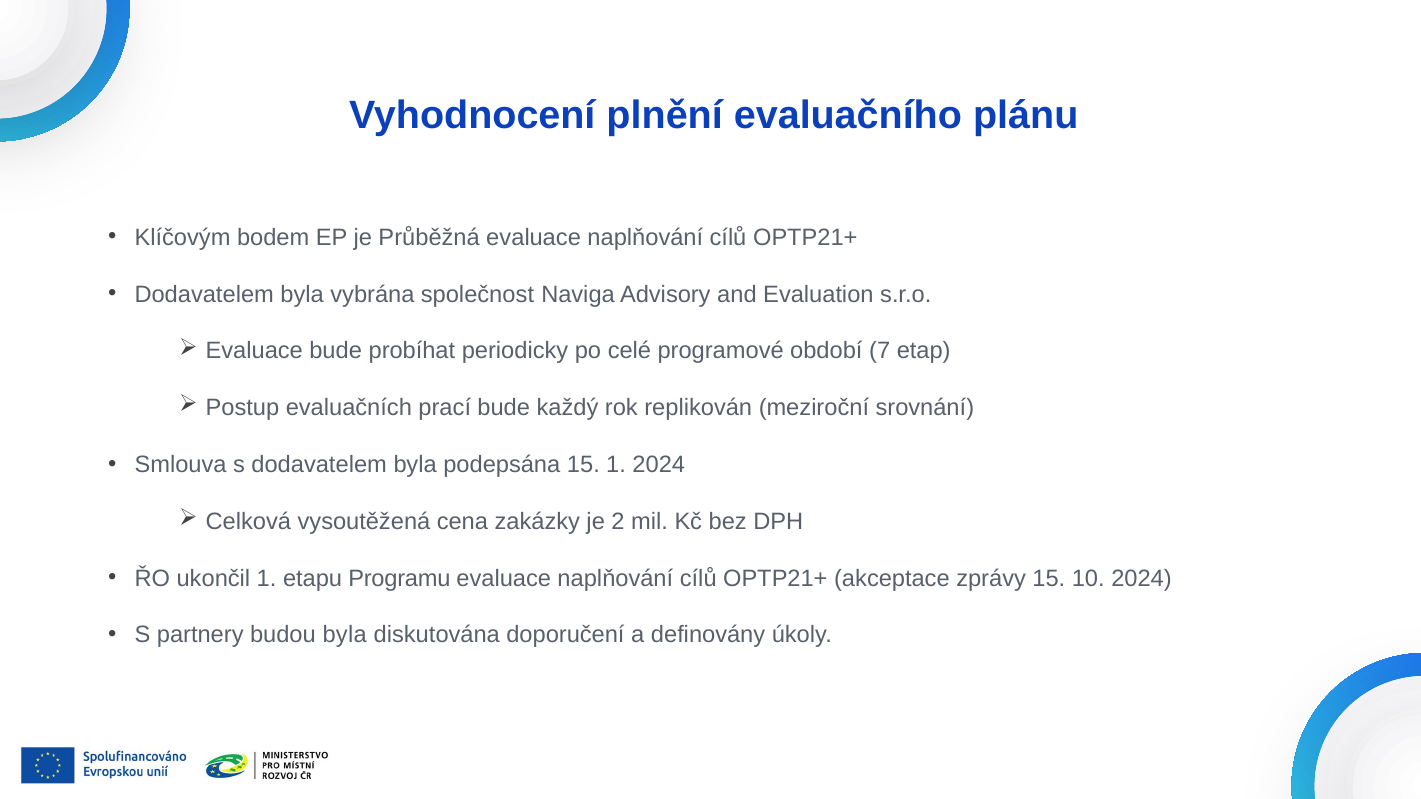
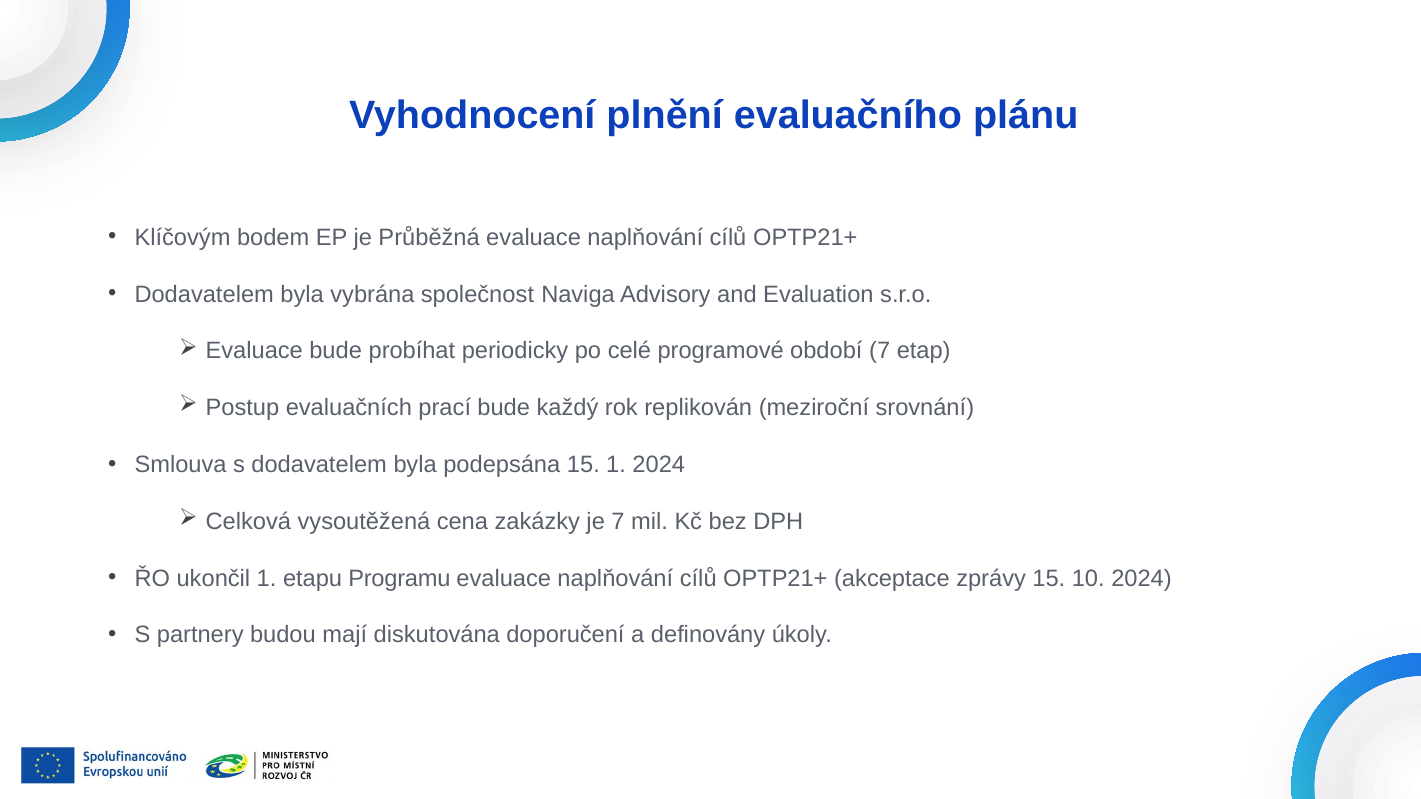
je 2: 2 -> 7 (618, 522)
budou byla: byla -> mají (345, 635)
